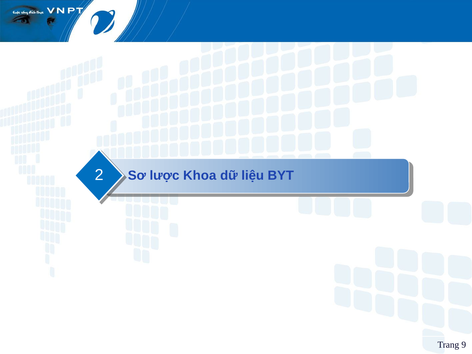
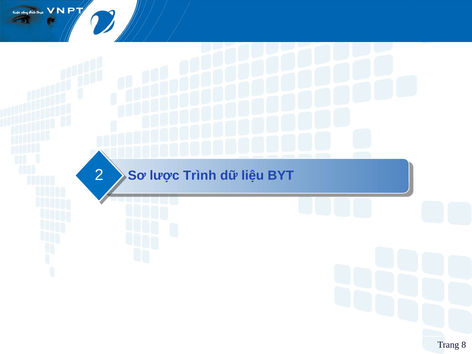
Khoa: Khoa -> Trình (200, 176)
9: 9 -> 8 (464, 345)
